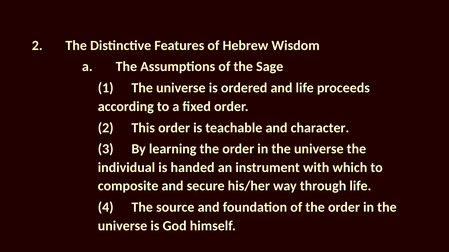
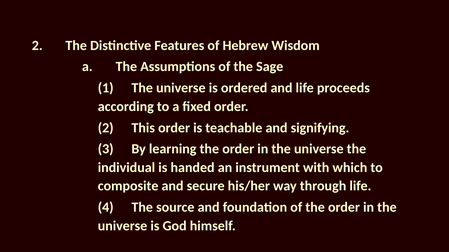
character: character -> signifying (320, 128)
